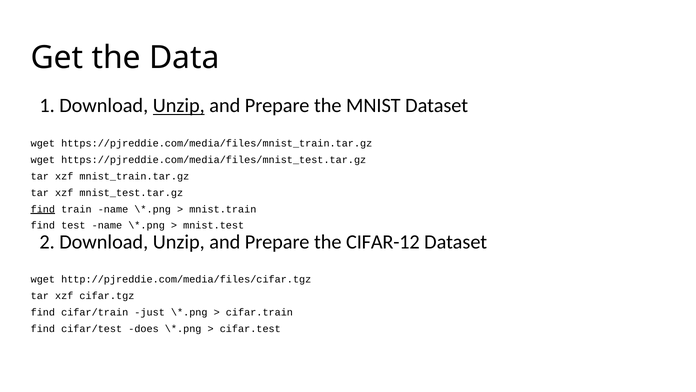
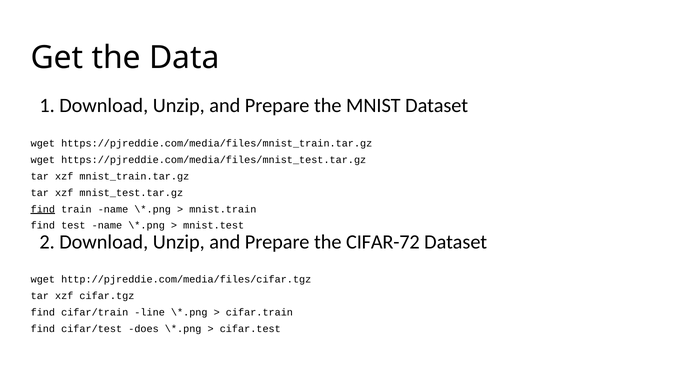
Unzip underline: present -> none (179, 106)
CIFAR-12: CIFAR-12 -> CIFAR-72 (383, 242)
just: just -> line (150, 312)
